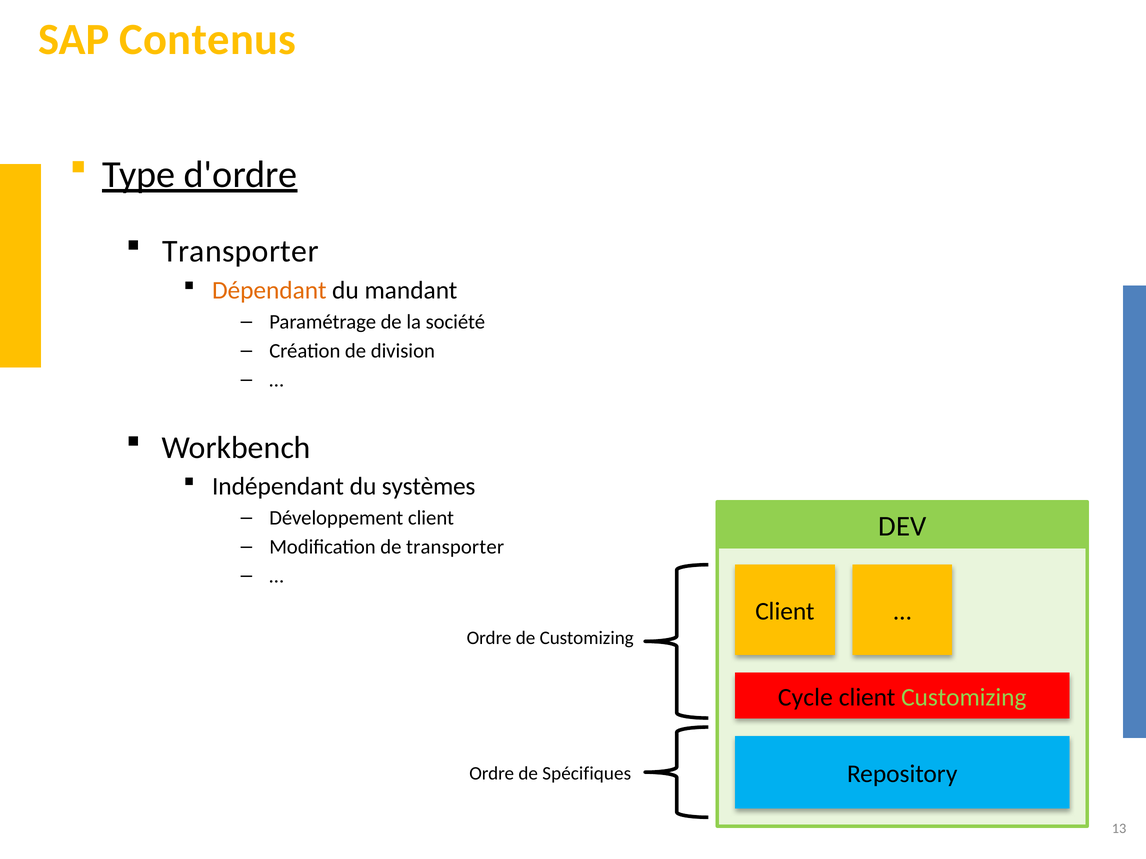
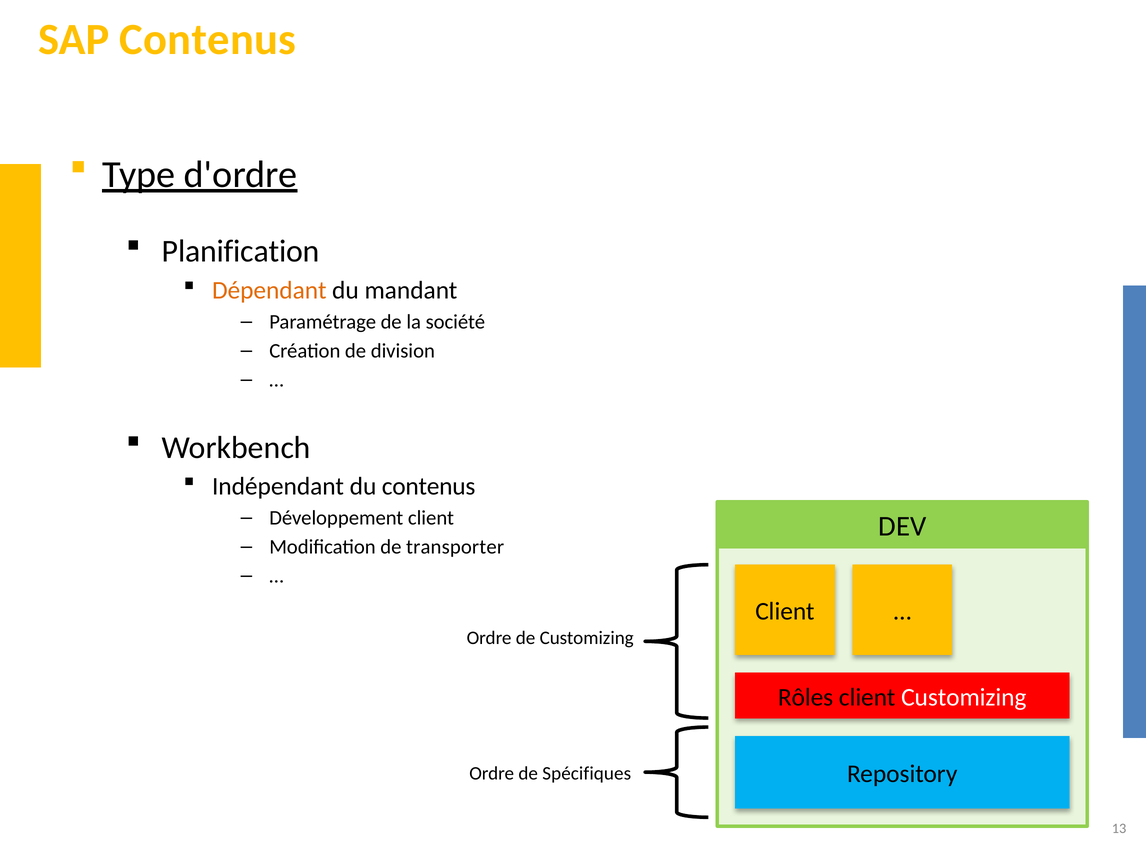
Transporter: Transporter -> Planification (241, 252)
du systèmes: systèmes -> contenus (429, 487)
Cycle: Cycle -> Rôles (806, 698)
Customizing colour: light green -> white (964, 698)
